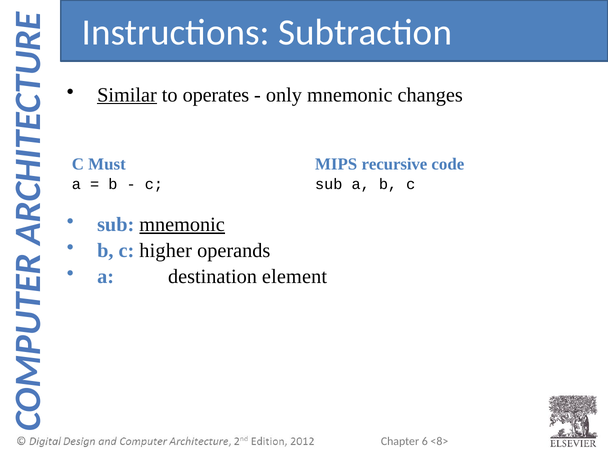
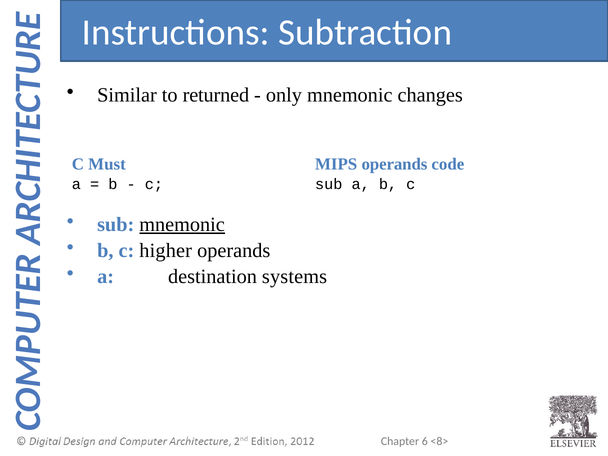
Similar underline: present -> none (127, 95)
operates: operates -> returned (216, 95)
MIPS recursive: recursive -> operands (394, 164)
element: element -> systems (295, 276)
